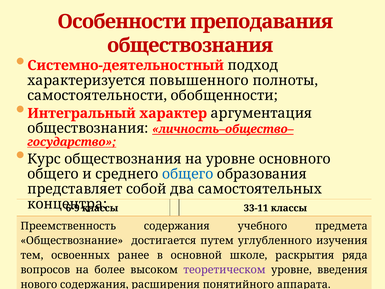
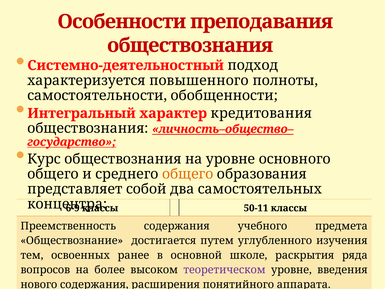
аргументация: аргументация -> кредитования (261, 113)
общего colour: blue -> orange (188, 174)
33-11: 33-11 -> 50-11 (256, 208)
